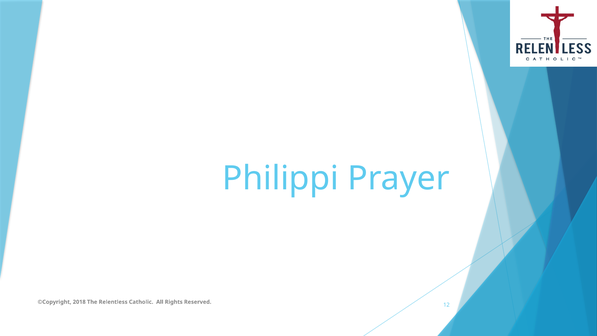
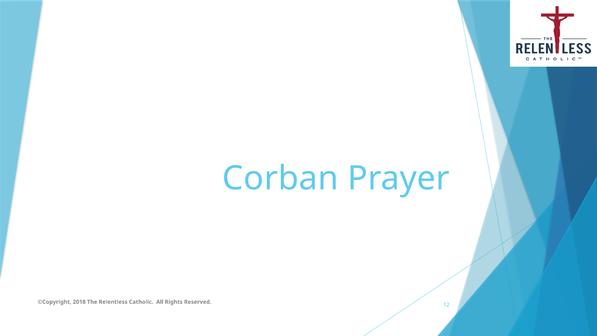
Philippi: Philippi -> Corban (280, 178)
